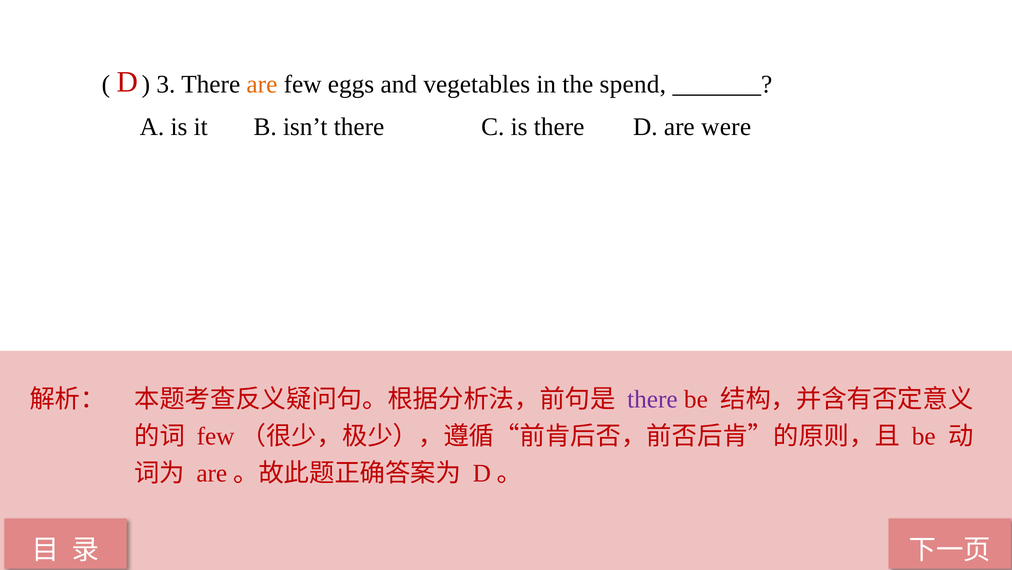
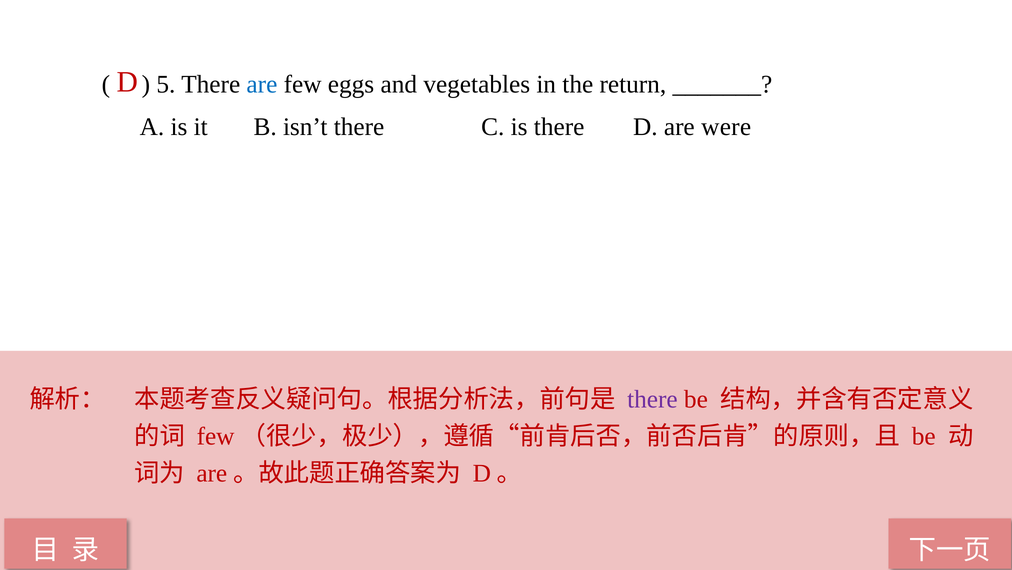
3: 3 -> 5 (166, 84)
are colour: orange -> blue (262, 84)
spend: spend -> return (633, 84)
